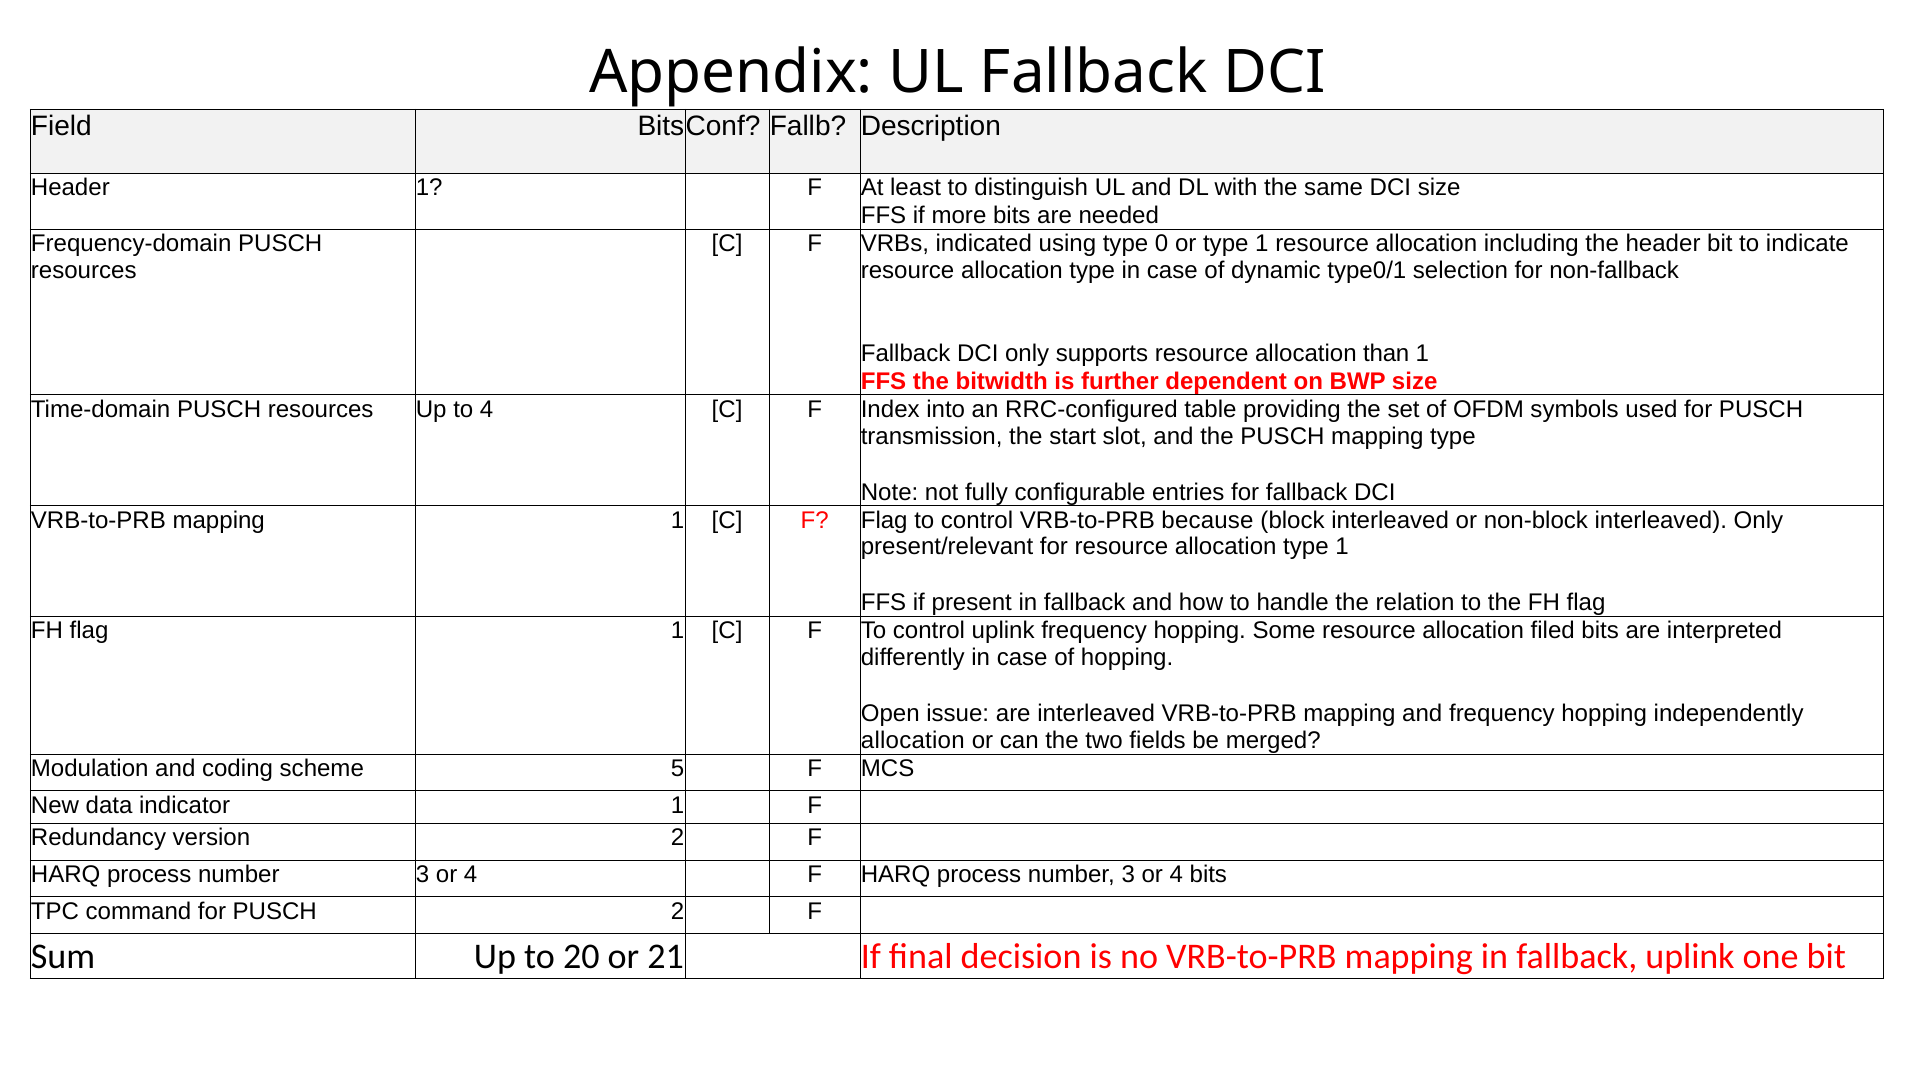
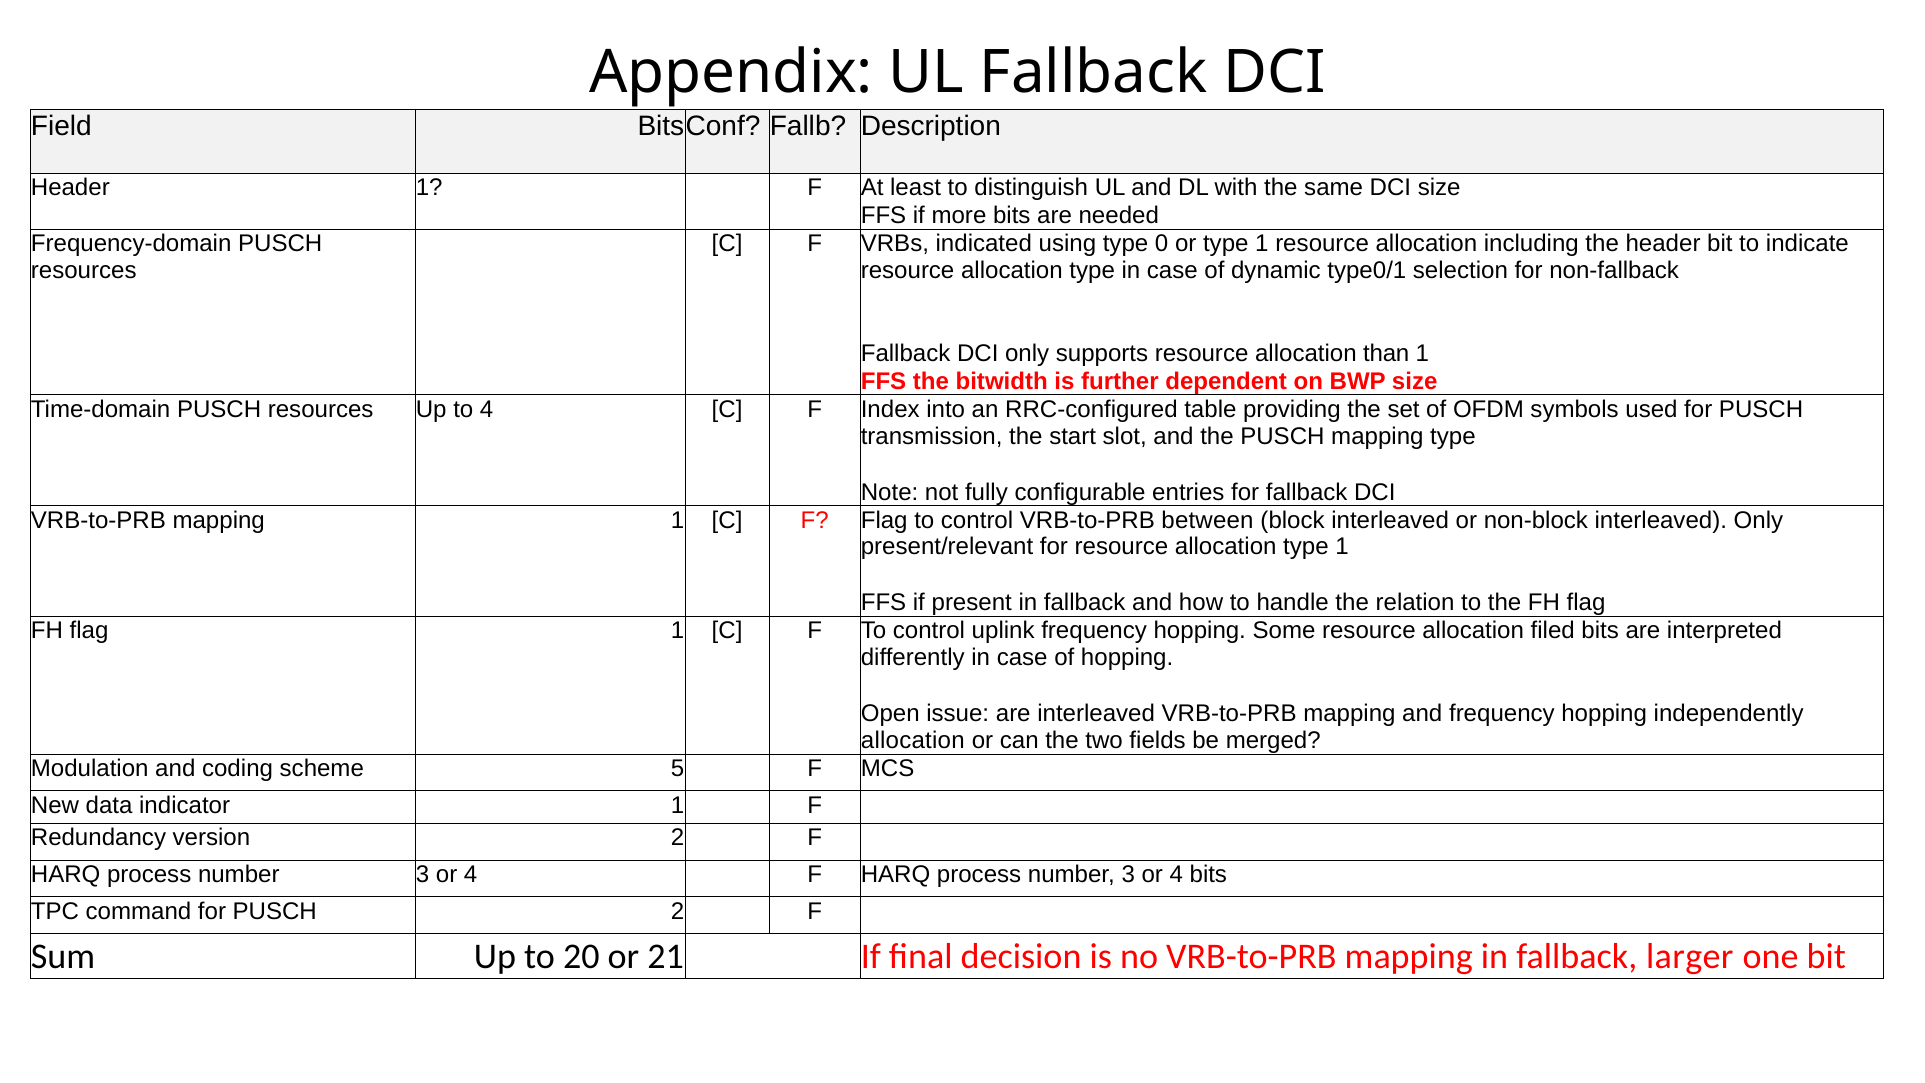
because: because -> between (1208, 520)
fallback uplink: uplink -> larger (1690, 957)
